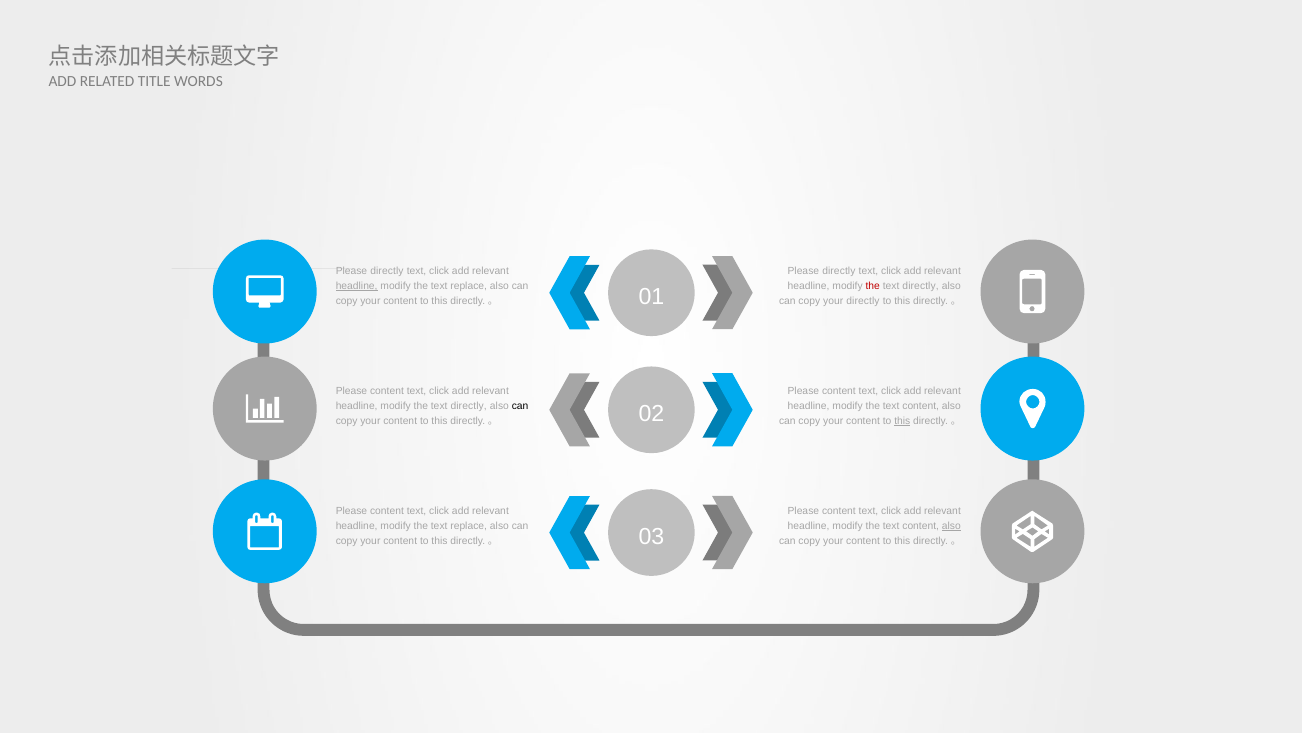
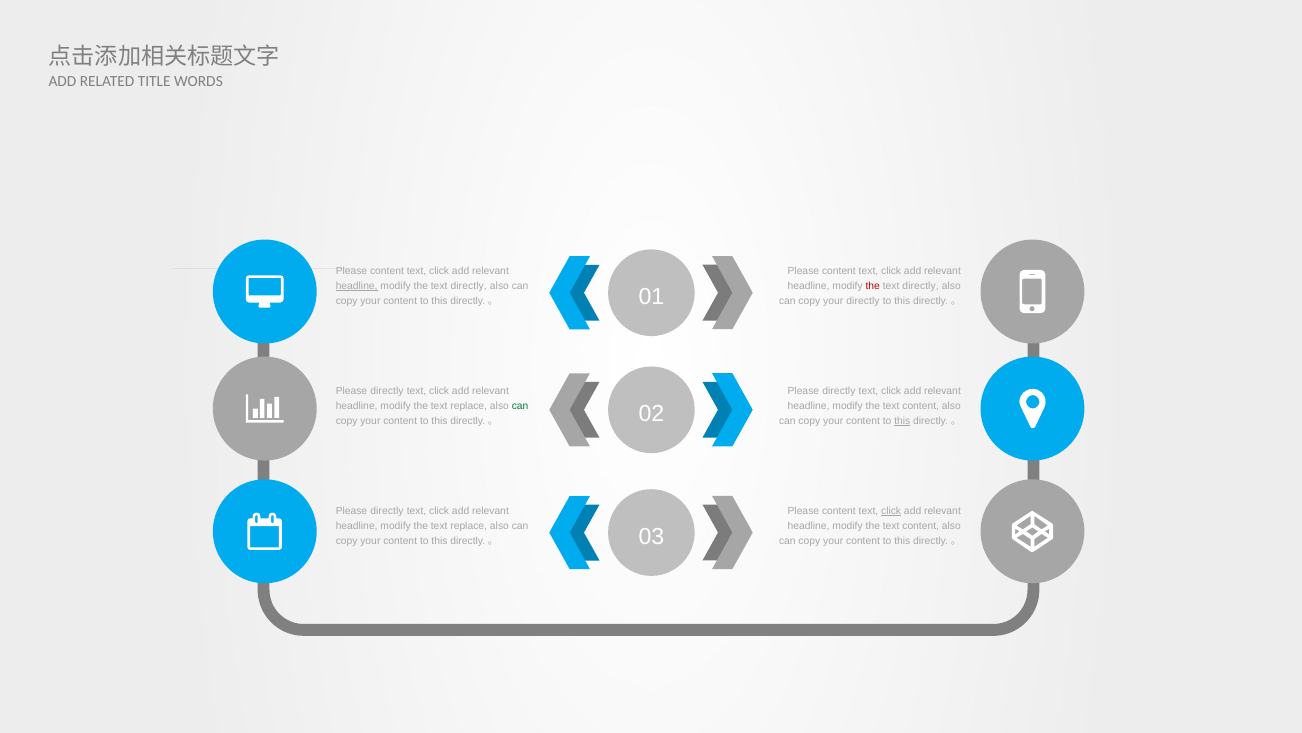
directly: directly -> content (387, 271)
directly: directly -> content (839, 271)
replace: replace -> directly (469, 286)
content: content -> directly (387, 391)
content: content -> directly (839, 391)
directly: directly -> replace (469, 406)
can colour: black -> green (520, 406)
content: content -> directly (387, 511)
click underline: none -> present (891, 511)
also underline: present -> none (951, 526)
